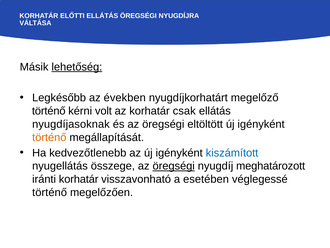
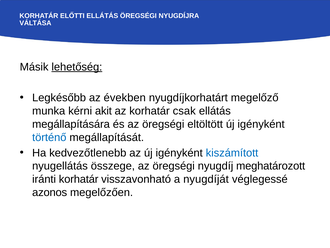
történő: történő -> munka (49, 111)
volt: volt -> akit (103, 111)
nyugdíjasoknak: nyugdíjasoknak -> megállapítására (71, 124)
történő colour: orange -> blue (49, 137)
öregségi underline: present -> none (174, 166)
esetében: esetében -> nyugdíját (206, 179)
történő: történő -> azonos (50, 192)
